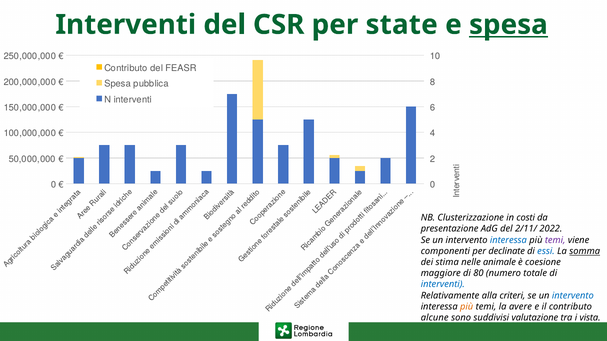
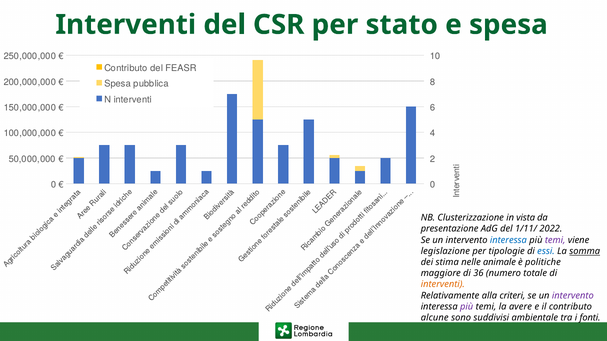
state: state -> stato (402, 25)
spesa underline: present -> none (508, 25)
costi: costi -> vista (526, 218)
2/11/: 2/11/ -> 1/11/ (526, 229)
componenti: componenti -> legislazione (445, 251)
declinate: declinate -> tipologie (507, 251)
coesione: coesione -> politiche (543, 263)
80: 80 -> 36 (478, 274)
interventi colour: blue -> orange (443, 285)
intervento colour: blue -> purple (573, 296)
più colour: orange -> purple (467, 307)
valutazione: valutazione -> ambientale (535, 318)
vista: vista -> fonti (590, 318)
